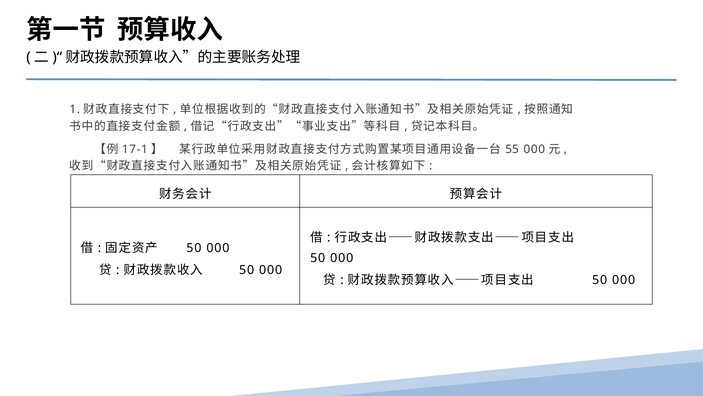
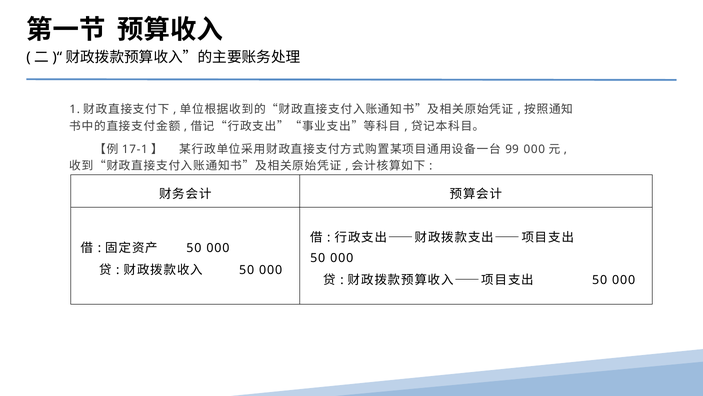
55: 55 -> 99 (512, 149)
